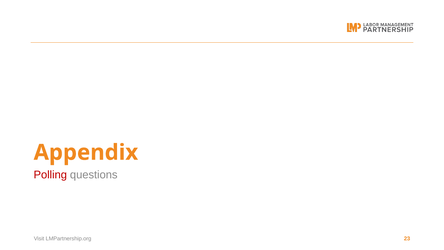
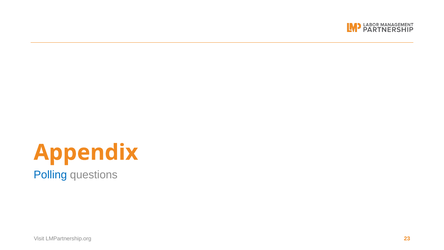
Polling colour: red -> blue (50, 175)
